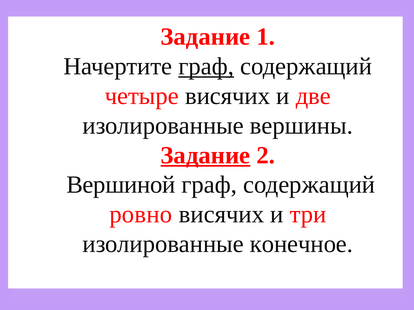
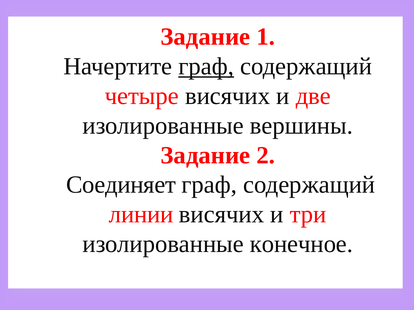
Задание underline: present -> none (205, 155)
Вершиной: Вершиной -> Соединяет (121, 185)
ровно: ровно -> линии (141, 215)
